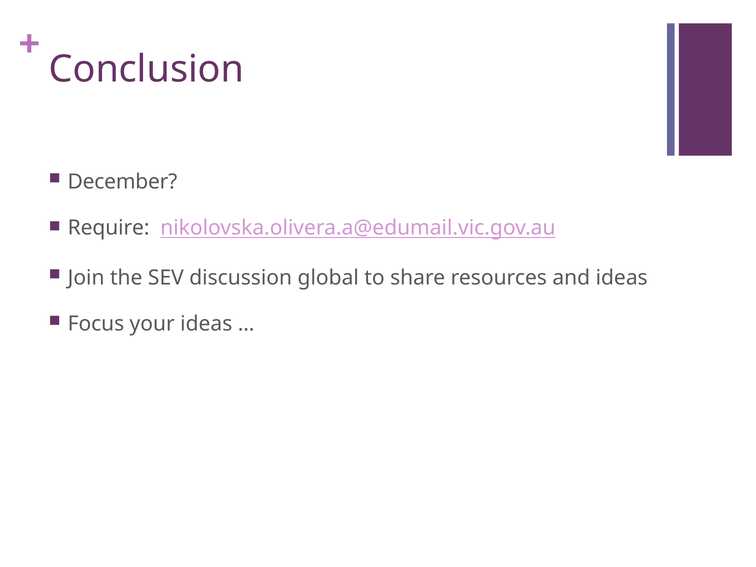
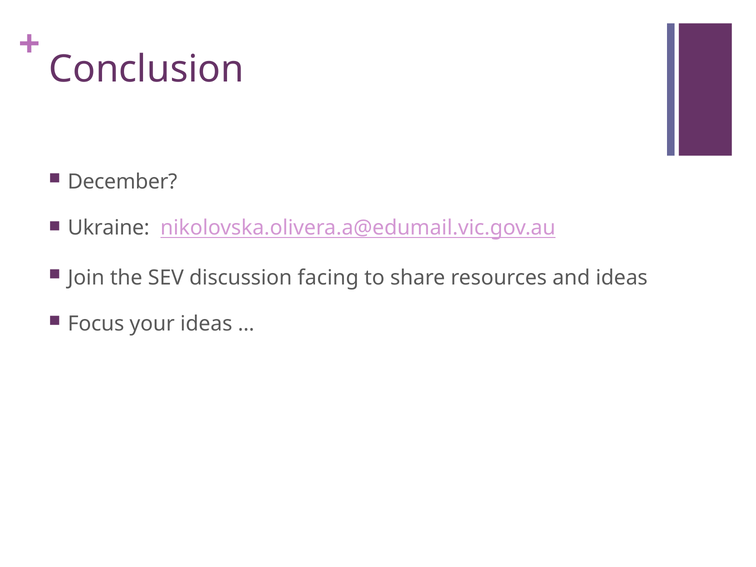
Require: Require -> Ukraine (109, 228)
global: global -> facing (328, 278)
